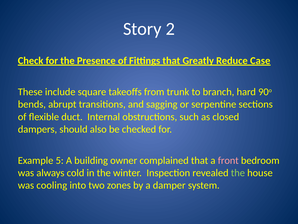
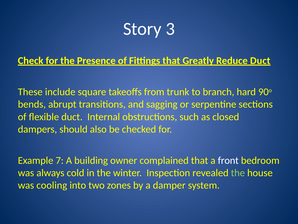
2: 2 -> 3 (170, 29)
Reduce Case: Case -> Duct (260, 61)
5: 5 -> 7 (60, 160)
front colour: pink -> white (228, 160)
